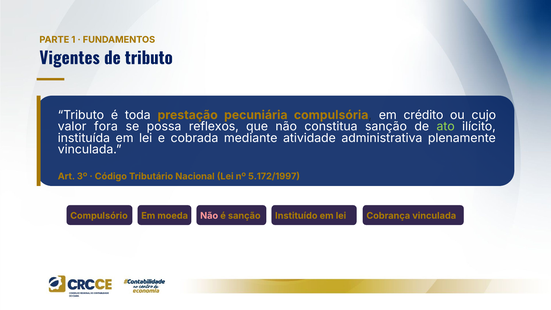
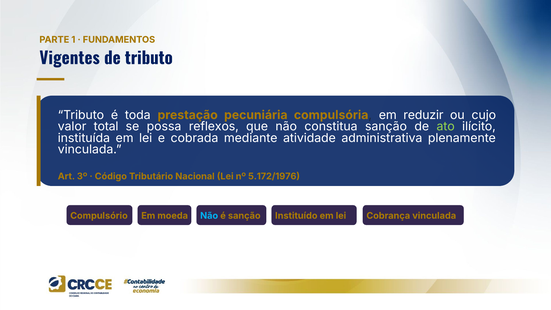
crédito: crédito -> reduzir (423, 115)
fora: fora -> total (106, 126)
5.172/1997: 5.172/1997 -> 5.172/1976 (274, 176)
Não colour: pink -> light blue (209, 216)
